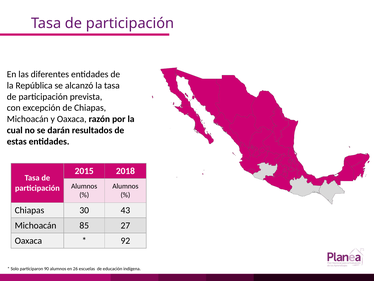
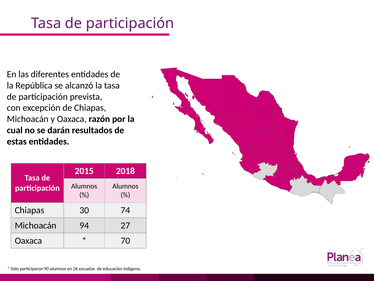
43: 43 -> 74 (125, 210)
85: 85 -> 94 (84, 225)
92: 92 -> 70 (125, 240)
